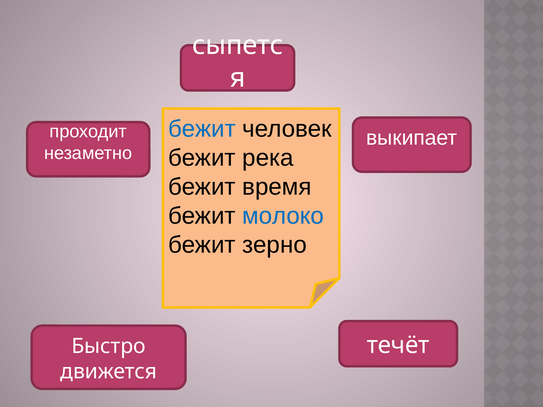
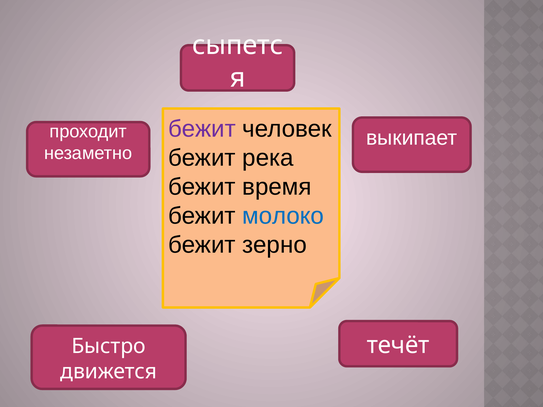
бежит colour: blue -> purple (202, 129)
